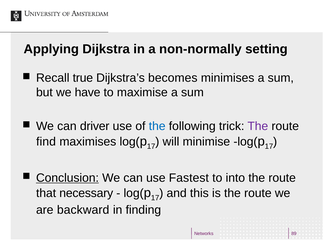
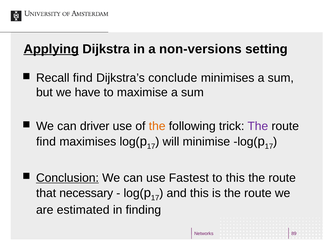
Applying underline: none -> present (51, 49)
non-normally: non-normally -> non-versions (200, 49)
Recall true: true -> find (83, 78)
becomes: becomes -> conclude (173, 78)
the colour: blue -> orange (157, 126)
to into: into -> this (235, 178)
backward: backward -> estimated (83, 210)
